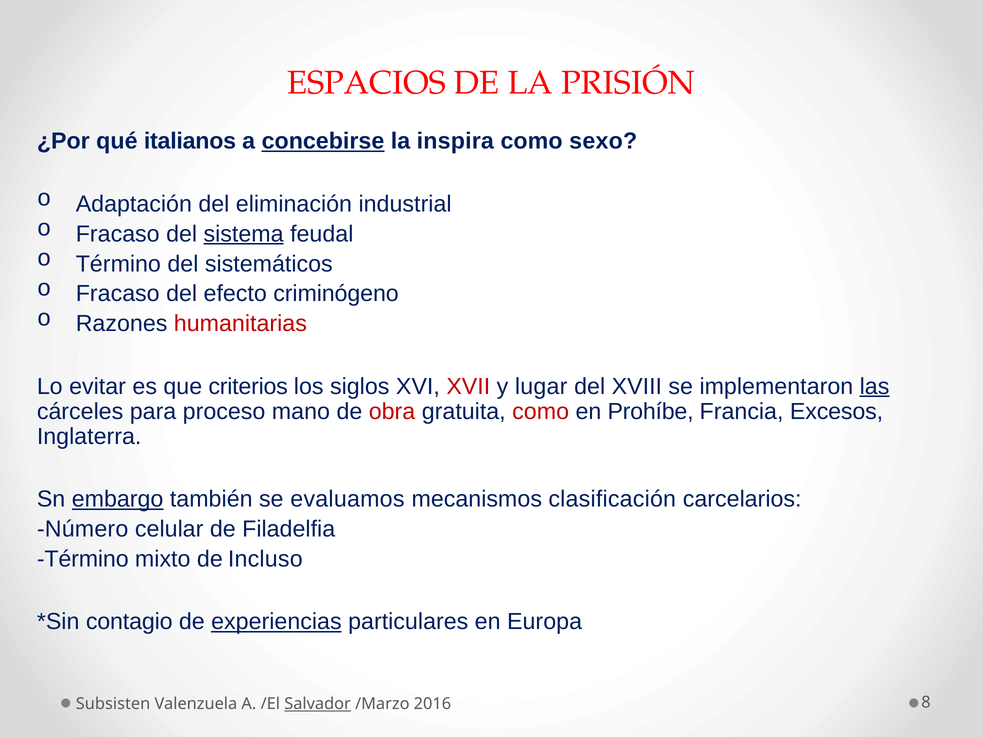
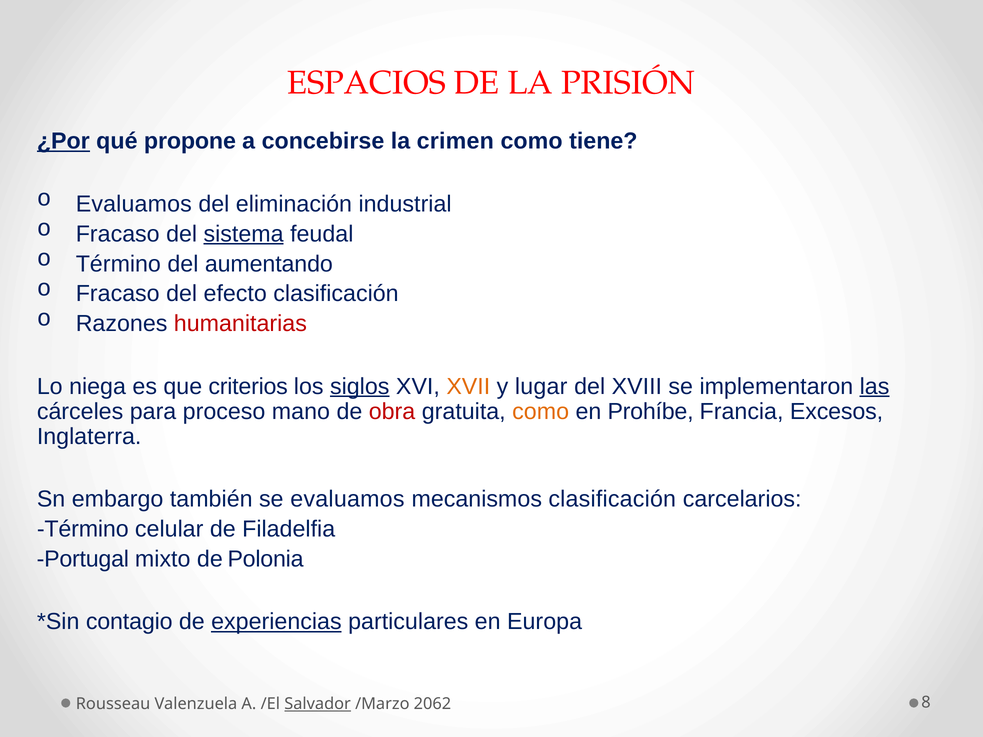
¿Por underline: none -> present (63, 141)
italianos: italianos -> propone (190, 141)
concebirse underline: present -> none (323, 141)
inspira: inspira -> crimen (455, 141)
sexo: sexo -> tiene (603, 141)
Adaptación: Adaptación -> Evaluamos (134, 204)
sistemáticos: sistemáticos -> aumentando (269, 264)
efecto criminógeno: criminógeno -> clasificación (336, 294)
evitar: evitar -> niega (98, 387)
siglos underline: none -> present (360, 387)
XVII colour: red -> orange (468, 387)
como colour: red -> orange (541, 412)
embargo underline: present -> none (118, 499)
Número: Número -> Término (83, 529)
Término: Término -> Portugal (83, 559)
Incluso: Incluso -> Polonia (266, 559)
Subsisten: Subsisten -> Rousseau (113, 704)
2016: 2016 -> 2062 (432, 704)
